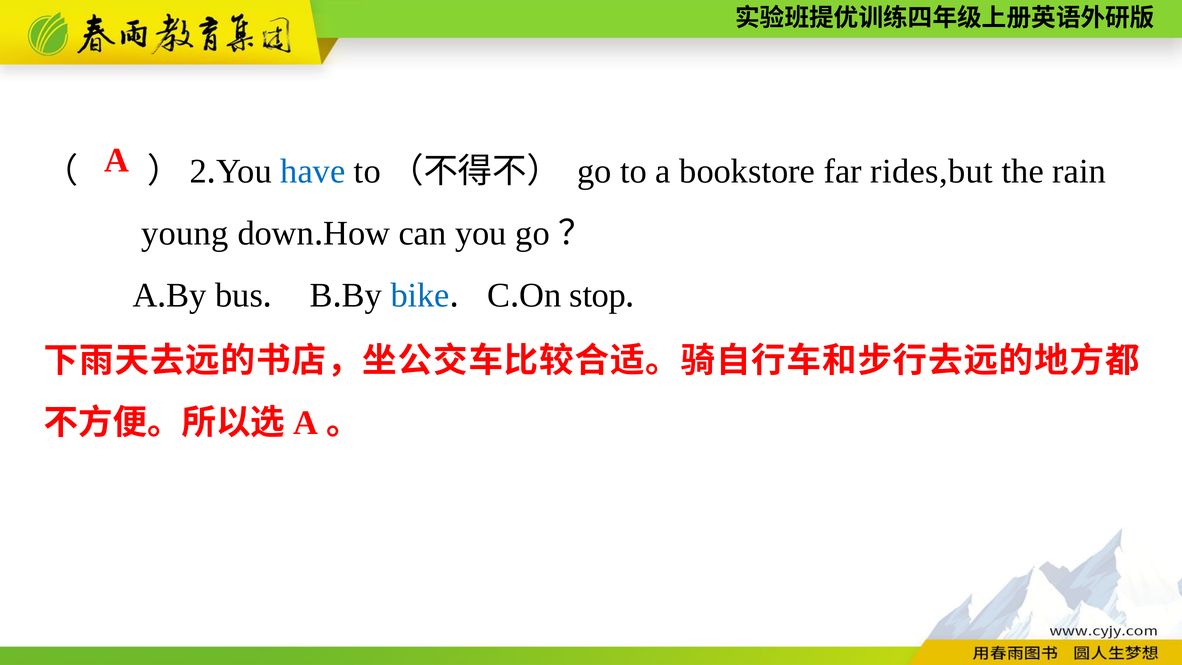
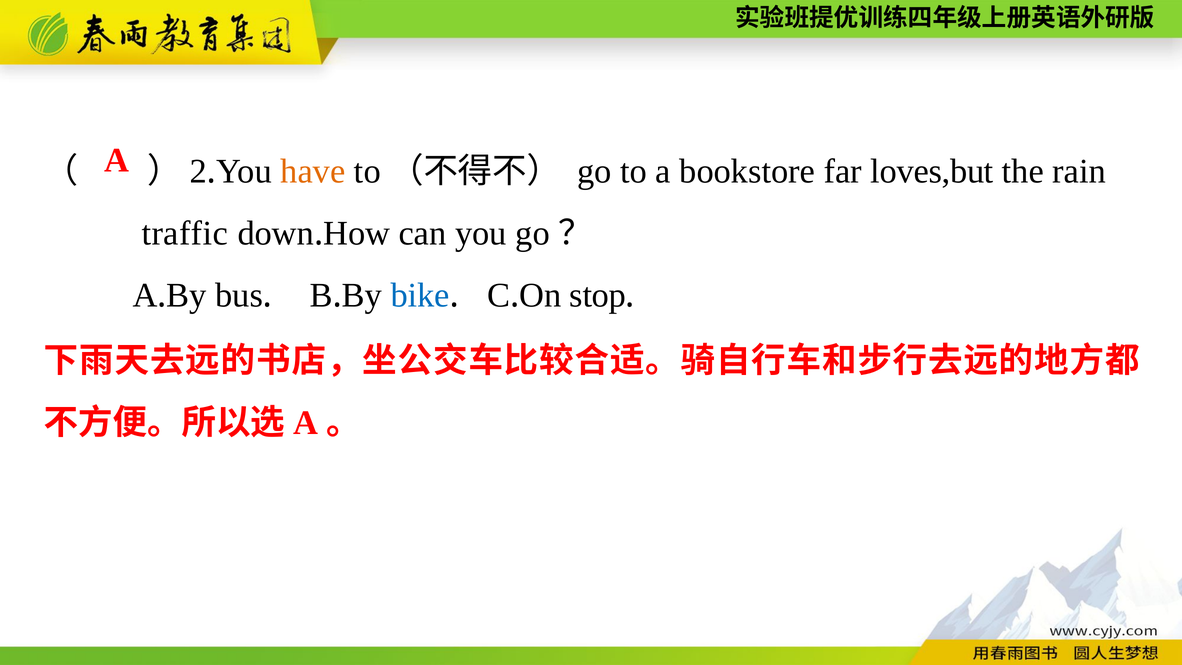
have colour: blue -> orange (313, 171)
rides,but: rides,but -> loves,but (932, 171)
young: young -> traffic (185, 233)
